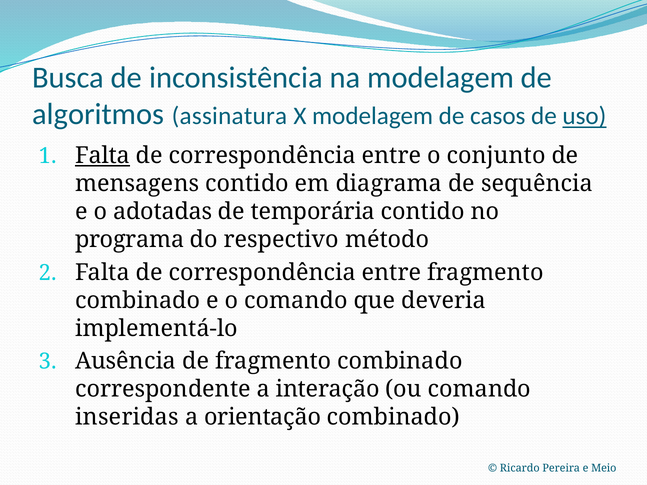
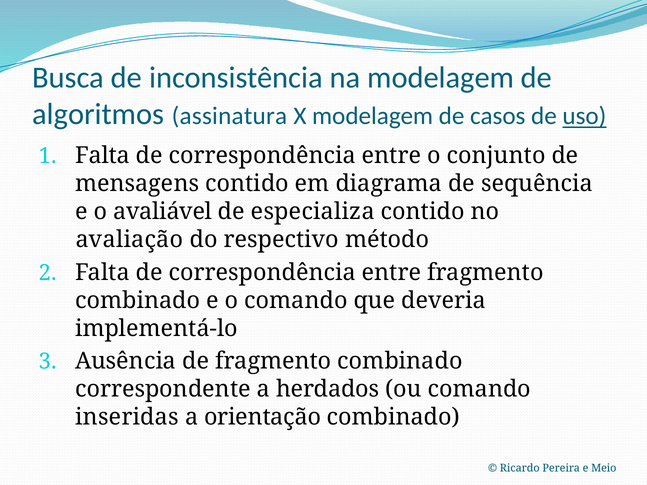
Falta underline: present -> none (103, 156)
adotadas: adotadas -> avaliável (163, 212)
temporária: temporária -> especializa (313, 212)
programa: programa -> avaliação (129, 240)
interação: interação -> herdados (328, 389)
